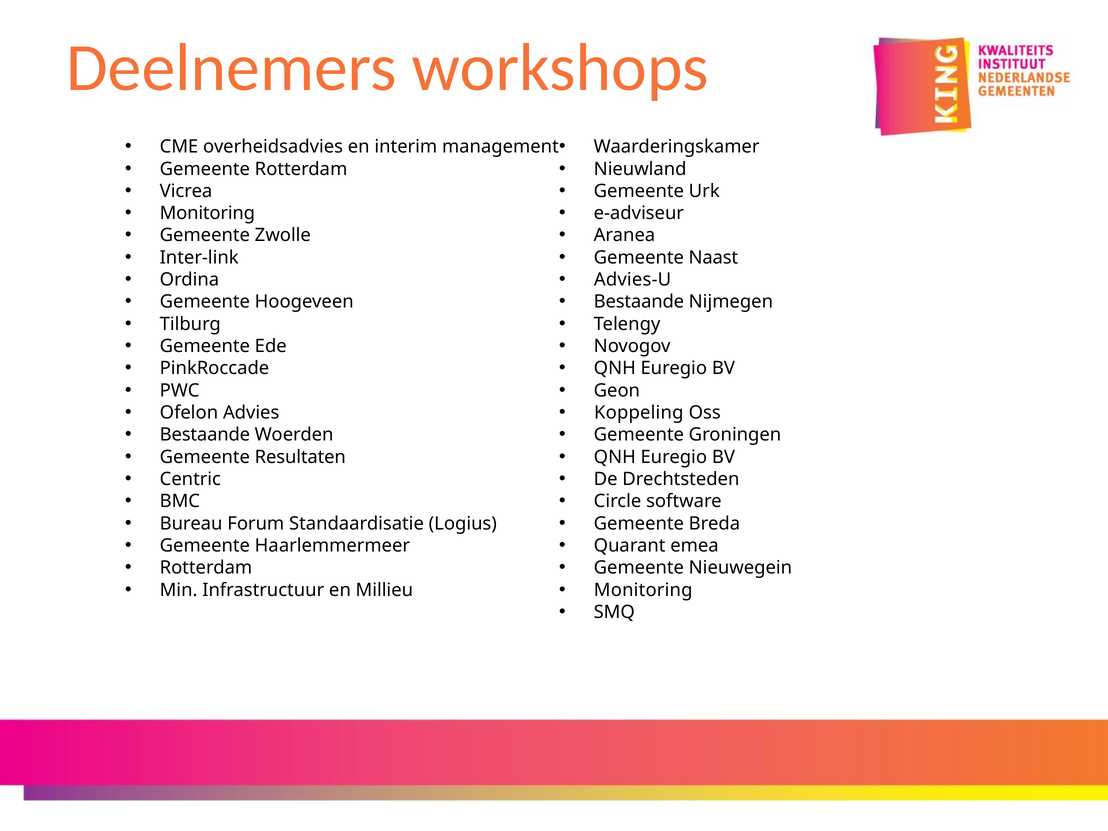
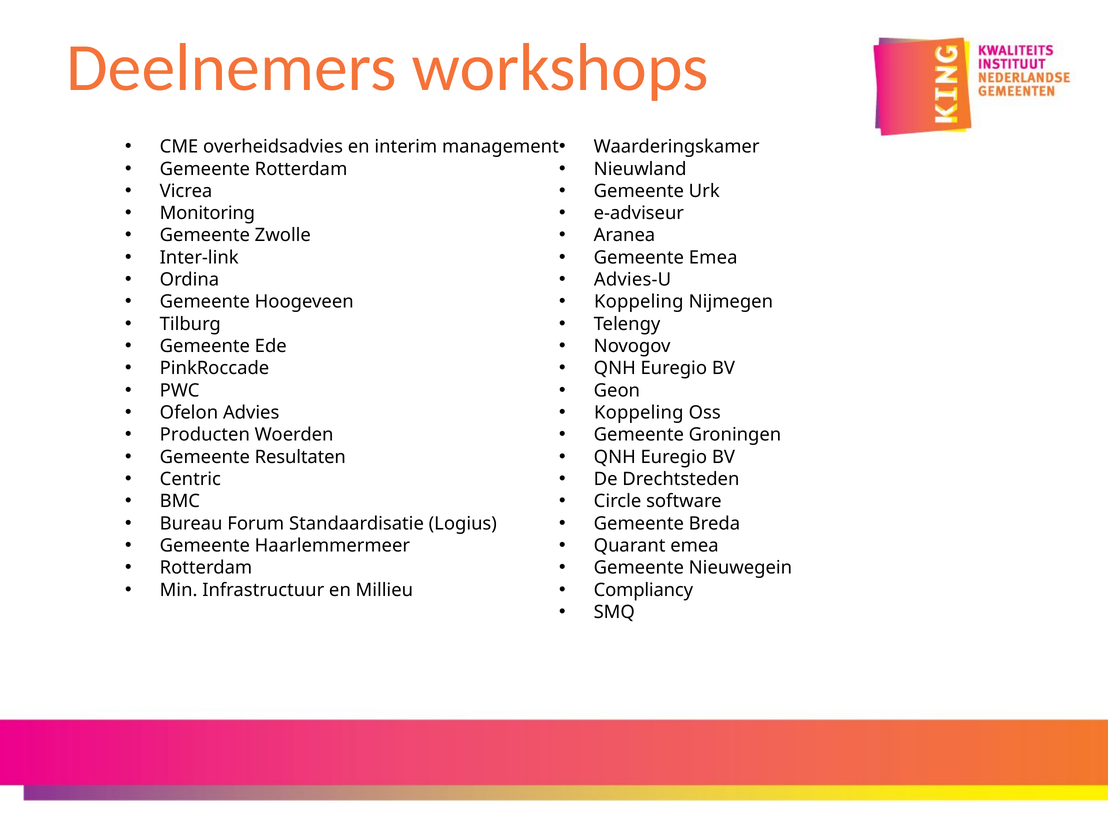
Gemeente Naast: Naast -> Emea (713, 258)
Bestaande: Bestaande -> Koppeling (639, 302)
Bestaande: Bestaande -> Producten (205, 435)
Monitoring: Monitoring -> Compliancy (643, 590)
